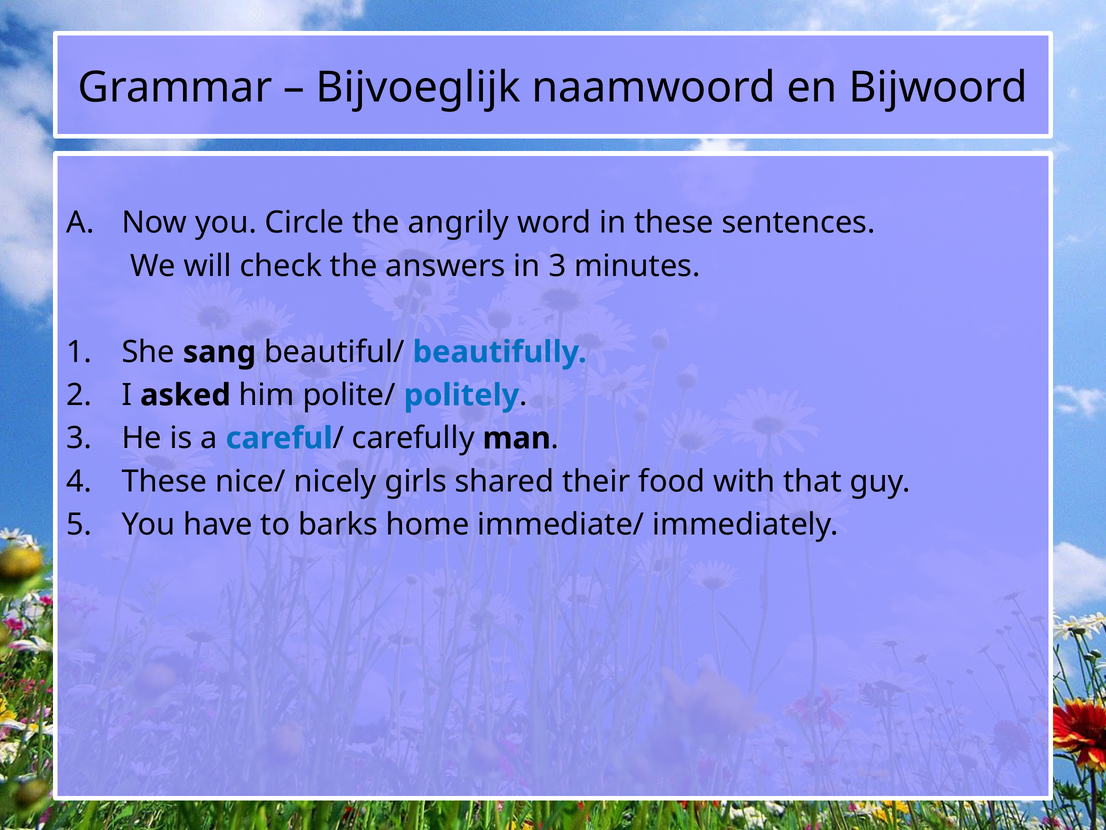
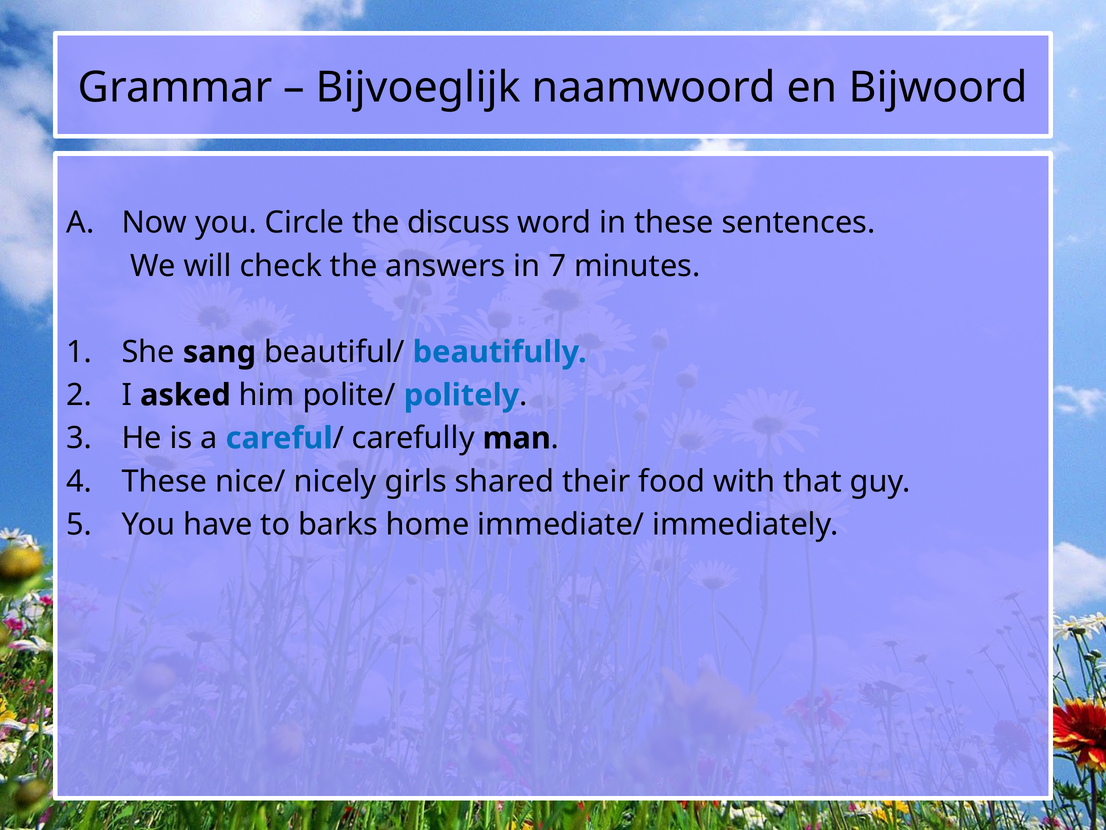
angrily: angrily -> discuss (459, 223)
in 3: 3 -> 7 (557, 266)
